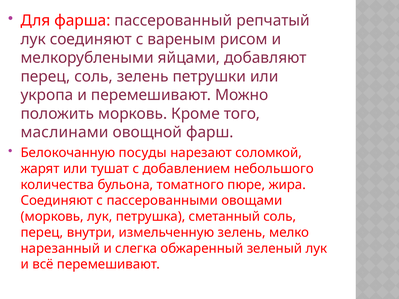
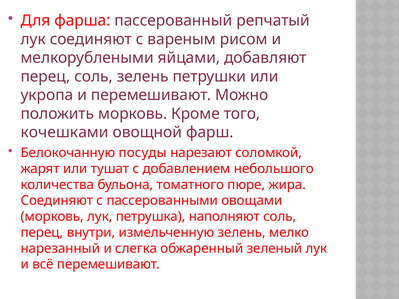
маслинами: маслинами -> кочешками (65, 132)
сметанный: сметанный -> наполняют (224, 217)
